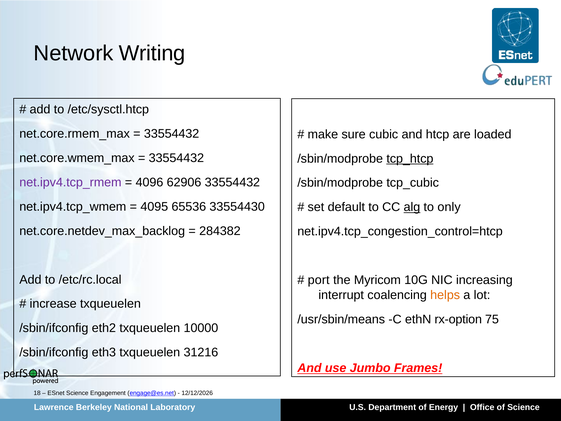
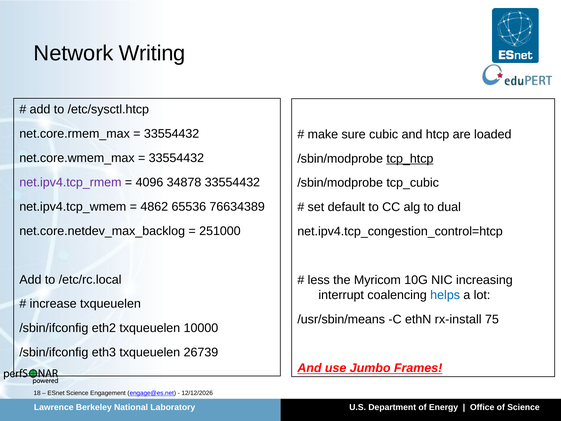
62906: 62906 -> 34878 (184, 182)
4095: 4095 -> 4862 (154, 207)
33554430: 33554430 -> 76634389 (237, 207)
alg underline: present -> none (412, 207)
only: only -> dual (449, 207)
284382: 284382 -> 251000 (220, 231)
port: port -> less (319, 280)
helps colour: orange -> blue (445, 295)
rx-option: rx-option -> rx-install (458, 319)
31216: 31216 -> 26739 (201, 352)
